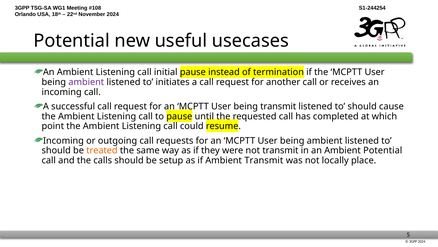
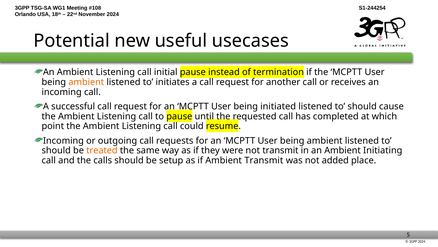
ambient colour: purple -> orange (86, 82)
being transmit: transmit -> initiated (278, 106)
Ambient Potential: Potential -> Initiating (383, 150)
locally: locally -> added (335, 160)
